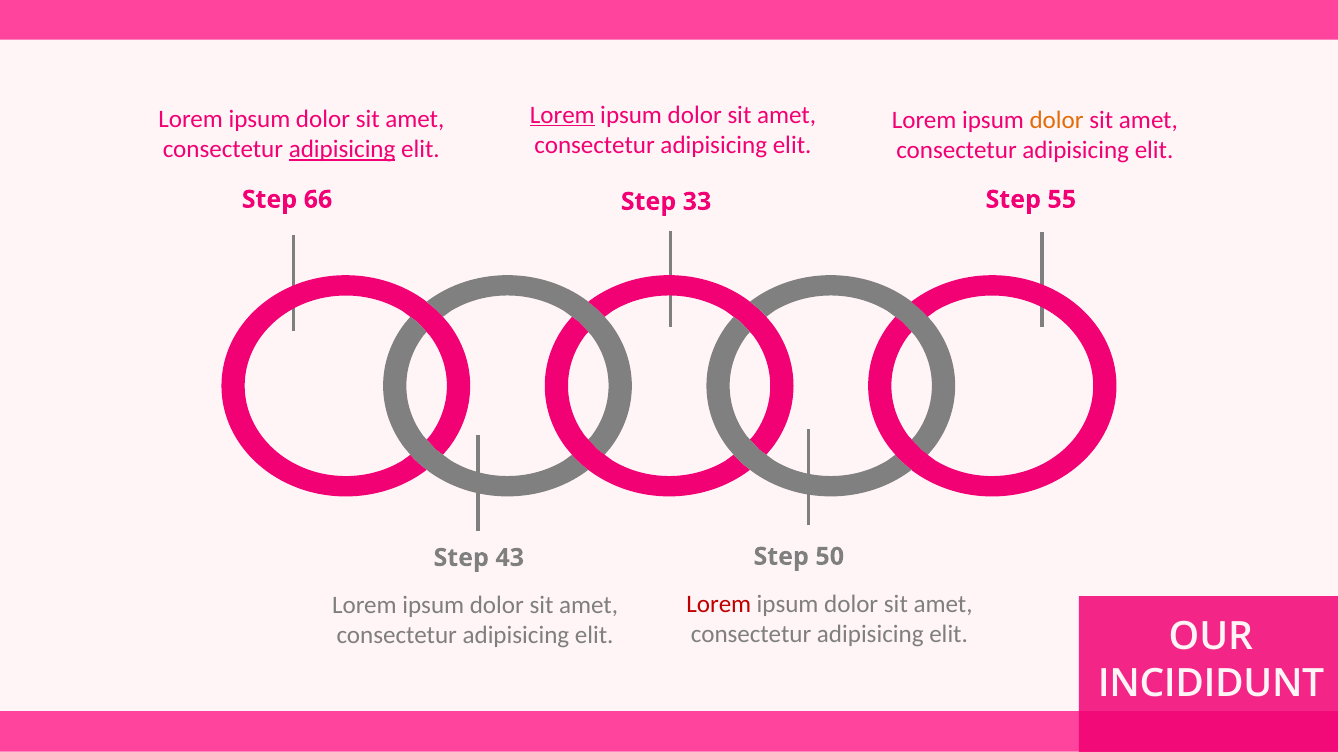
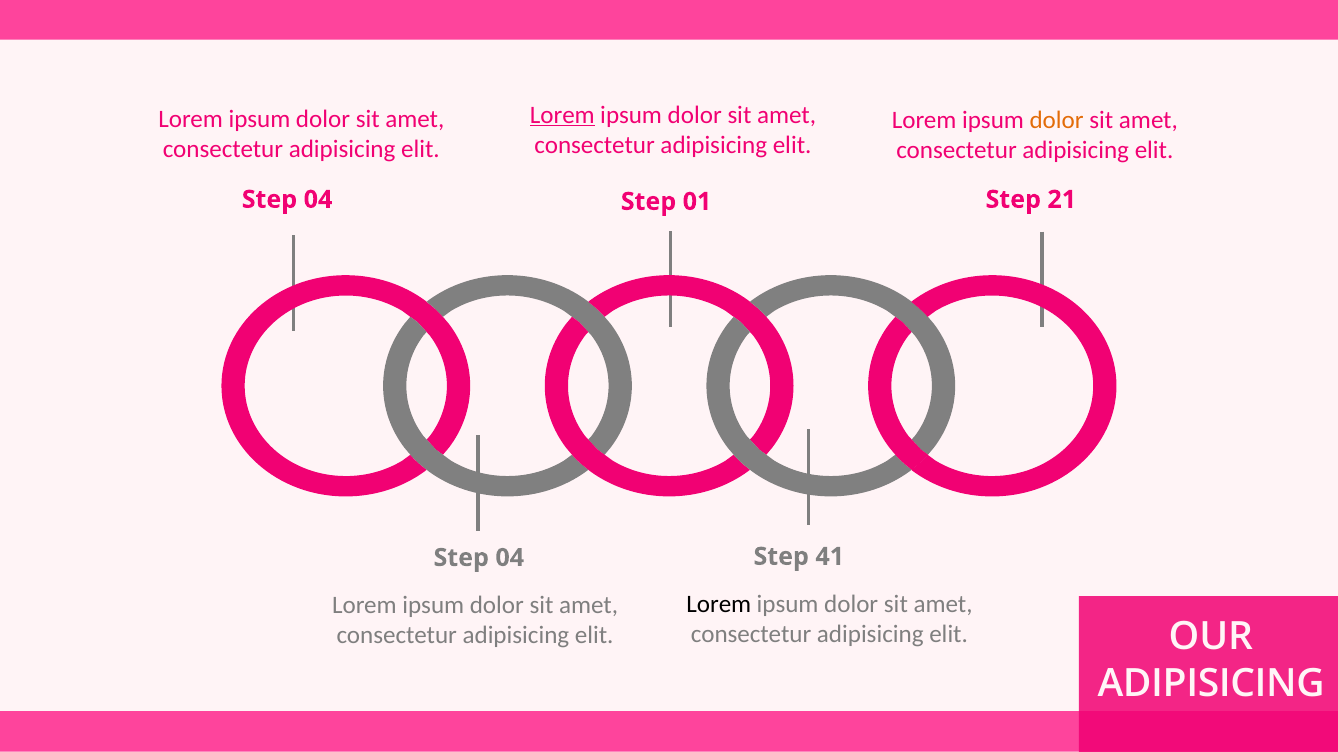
adipisicing underline: present -> none (342, 149)
66: 66 -> 04 (318, 200)
33: 33 -> 01 (697, 202)
55: 55 -> 21 (1062, 200)
43: 43 -> 04 (510, 558)
50: 50 -> 41 (830, 557)
Lorem colour: red -> black (719, 604)
INCIDIDUNT: INCIDIDUNT -> ADIPISICING (1211, 684)
